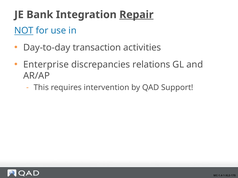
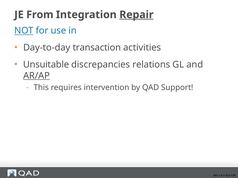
Bank: Bank -> From (40, 15)
Enterprise: Enterprise -> Unsuitable (46, 65)
AR/AP underline: none -> present (37, 76)
